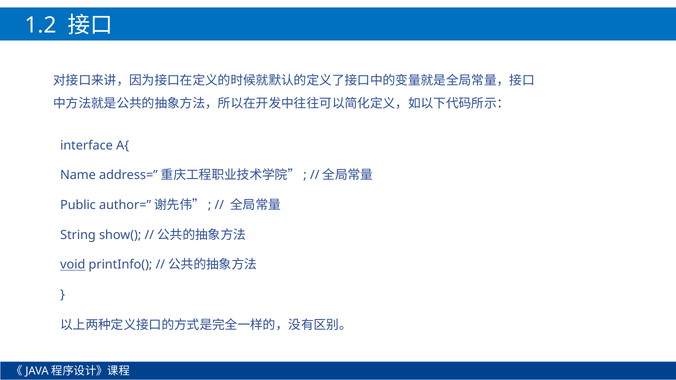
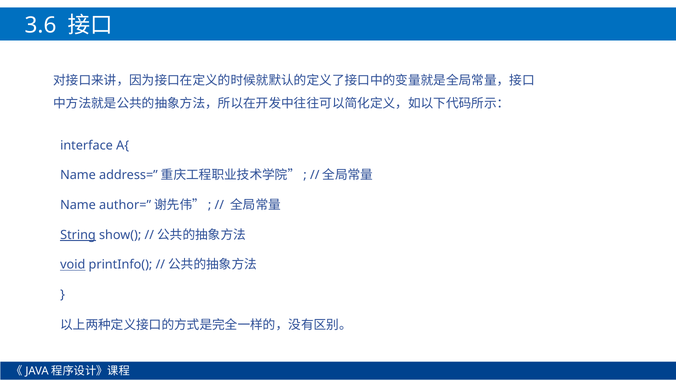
1.2: 1.2 -> 3.6 (40, 26)
Public: Public -> Name (78, 205)
String underline: none -> present (78, 235)
